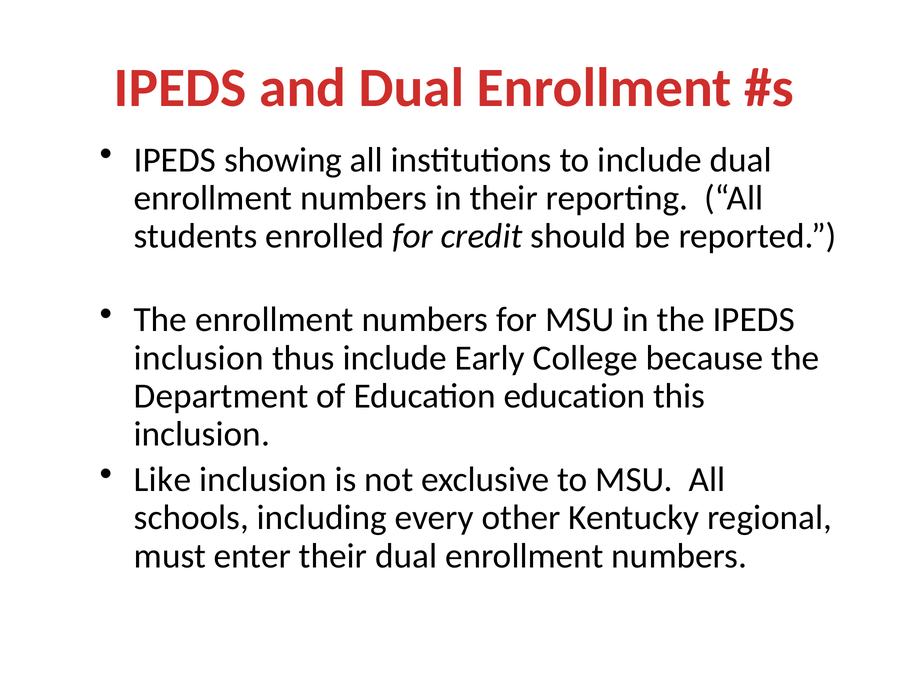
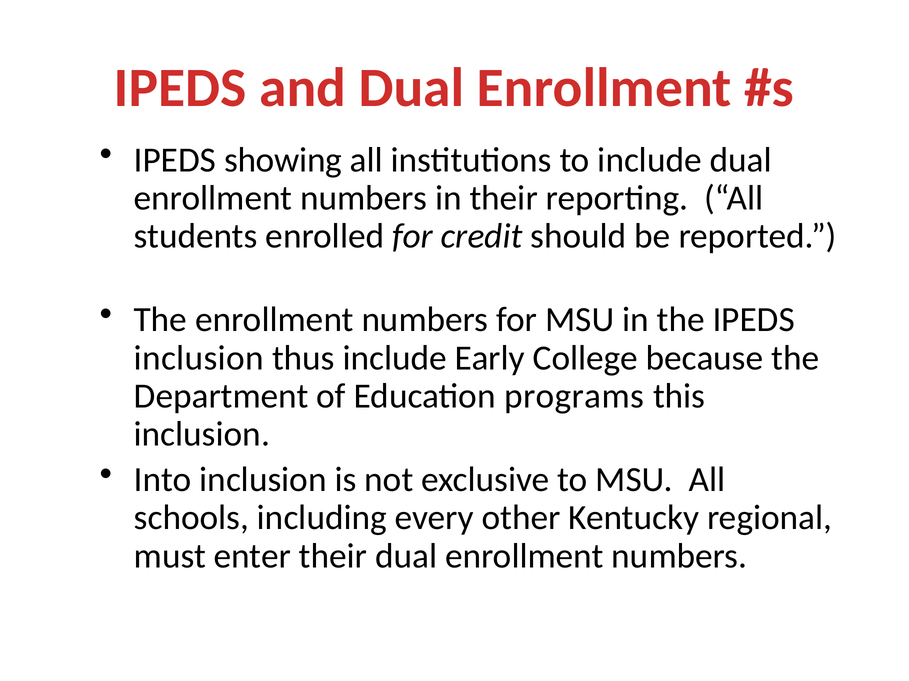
Education education: education -> programs (574, 397)
Like: Like -> Into (163, 480)
